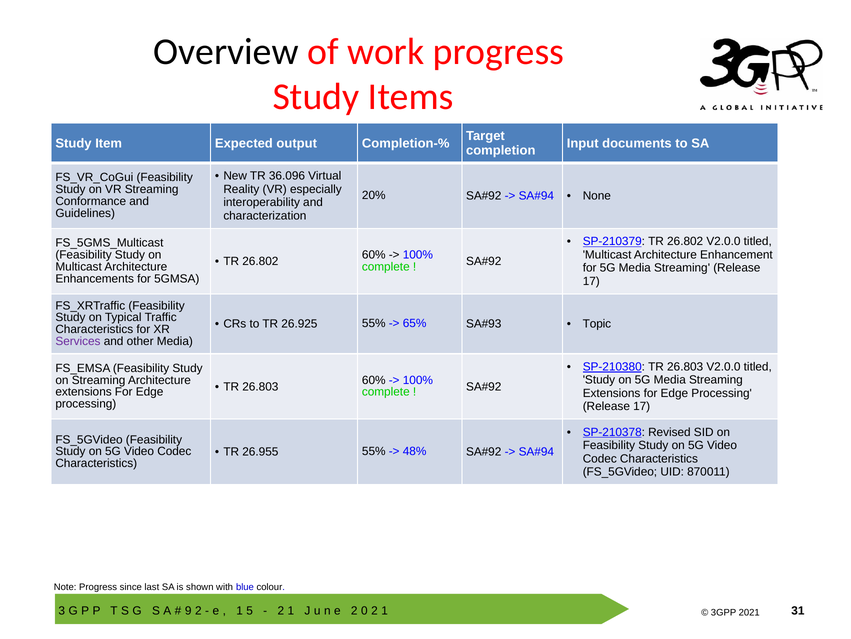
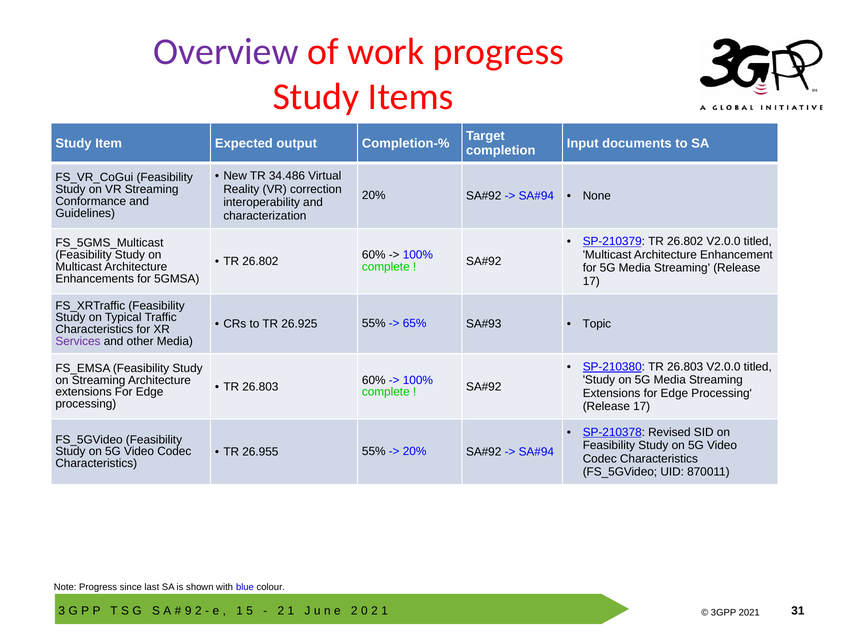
Overview colour: black -> purple (226, 51)
36.096: 36.096 -> 34.486 (287, 176)
especially: especially -> correction (316, 189)
48%: 48% -> 20% (415, 451)
